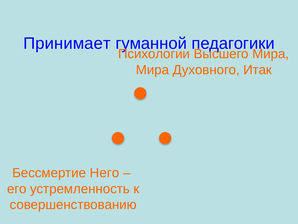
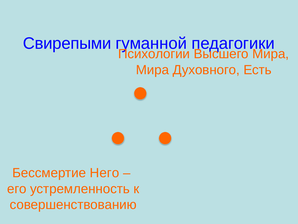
Принимает: Принимает -> Свирепыми (67, 43)
Итак: Итак -> Есть (257, 70)
